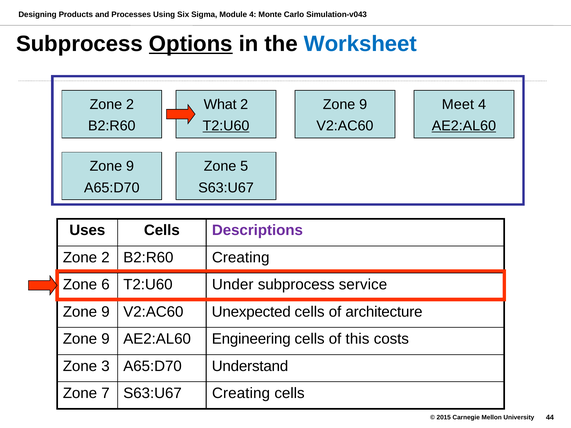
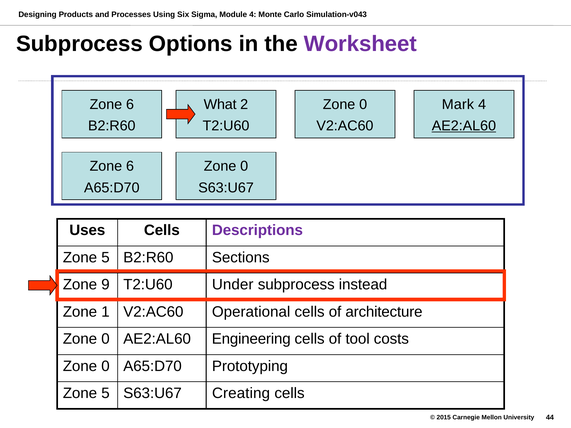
Options underline: present -> none (191, 44)
Worksheet colour: blue -> purple (360, 44)
2: 2 -> 6 (130, 104)
9: 9 -> 0 (363, 104)
Meet: Meet -> Mark (458, 104)
T2:U60 underline: present -> none (226, 126)
9: 9 -> 6 (130, 166)
5: 5 -> 0 (244, 166)
2: 2 -> 5 (105, 258)
B2:R60 Creating: Creating -> Sections (241, 258)
6: 6 -> 9 (105, 285)
service: service -> instead (363, 285)
9: 9 -> 1 (105, 312)
Unexpected: Unexpected -> Operational (251, 312)
9: 9 -> 0 (105, 339)
this: this -> tool (358, 339)
3: 3 -> 0 (105, 366)
Understand: Understand -> Prototyping (250, 366)
7: 7 -> 5 (105, 394)
